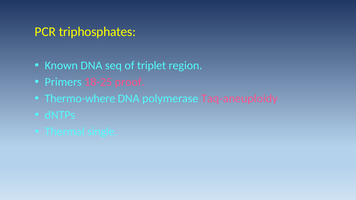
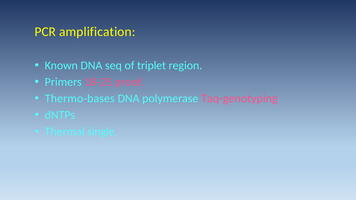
triphosphates: triphosphates -> amplification (97, 32)
Thermo-where: Thermo-where -> Thermo-bases (80, 99)
Taq-aneuploidy: Taq-aneuploidy -> Taq-genotyping (239, 99)
